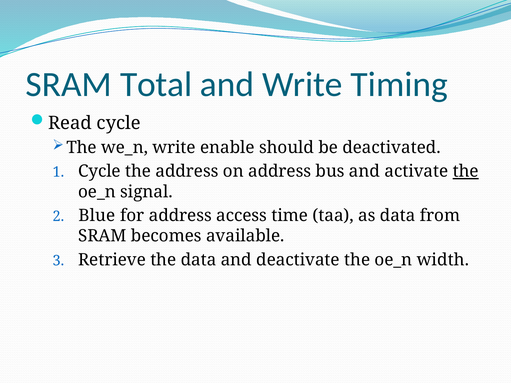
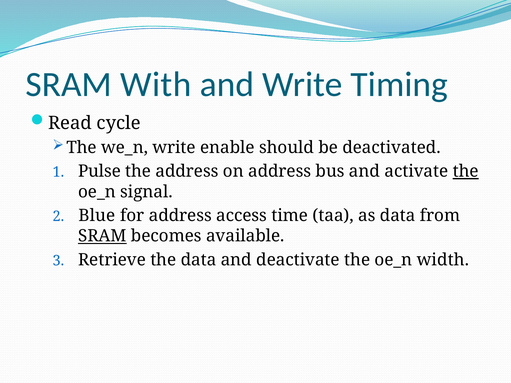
Total: Total -> With (156, 84)
Cycle: Cycle -> Pulse (99, 171)
SRAM underline: none -> present (102, 236)
